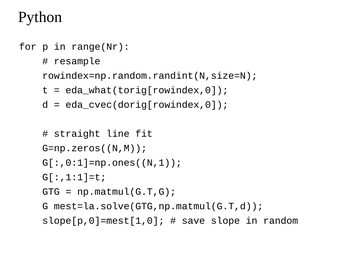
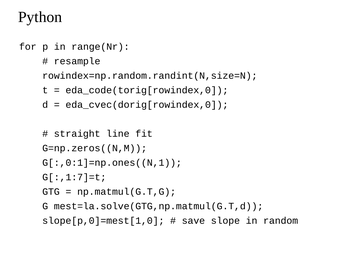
eda_what(torig[rowindex,0: eda_what(torig[rowindex,0 -> eda_code(torig[rowindex,0 (147, 90)
G[:,1:1]=t: G[:,1:1]=t -> G[:,1:7]=t (74, 177)
